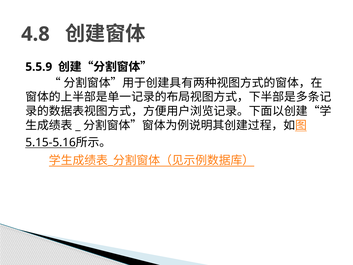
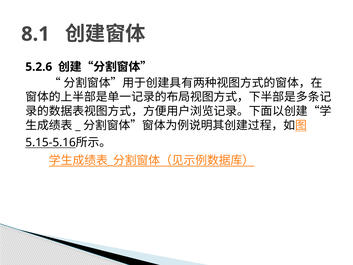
4.8: 4.8 -> 8.1 (35, 34)
5.5.9: 5.5.9 -> 5.2.6 (39, 67)
